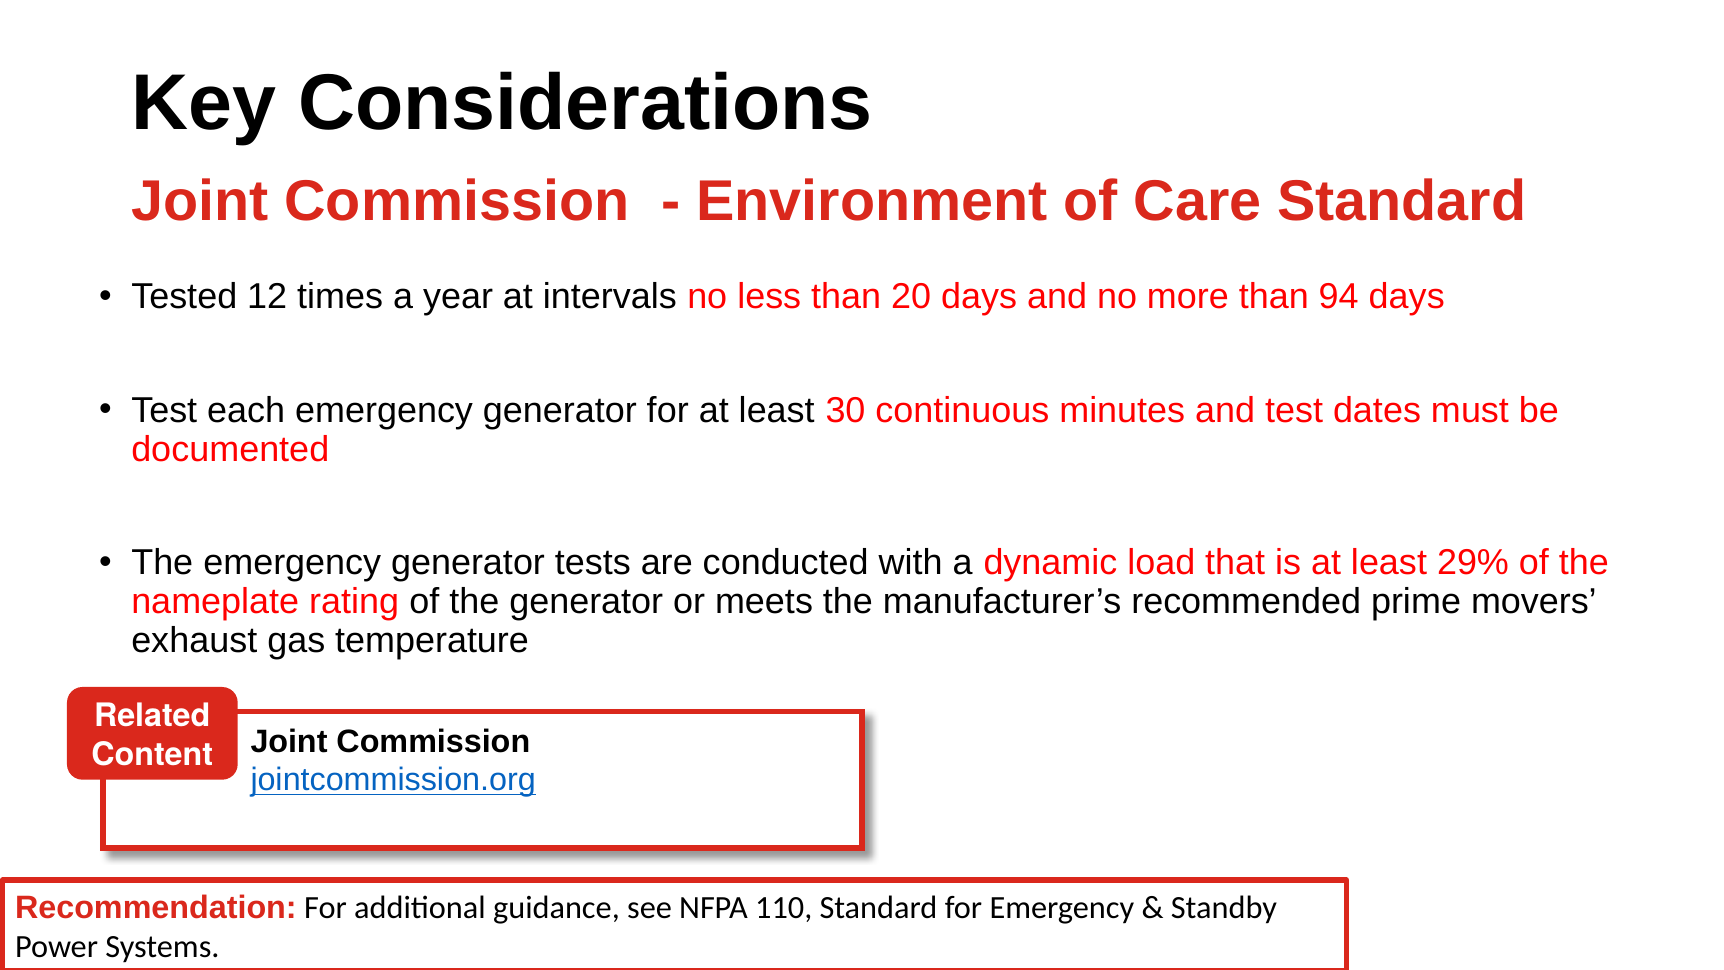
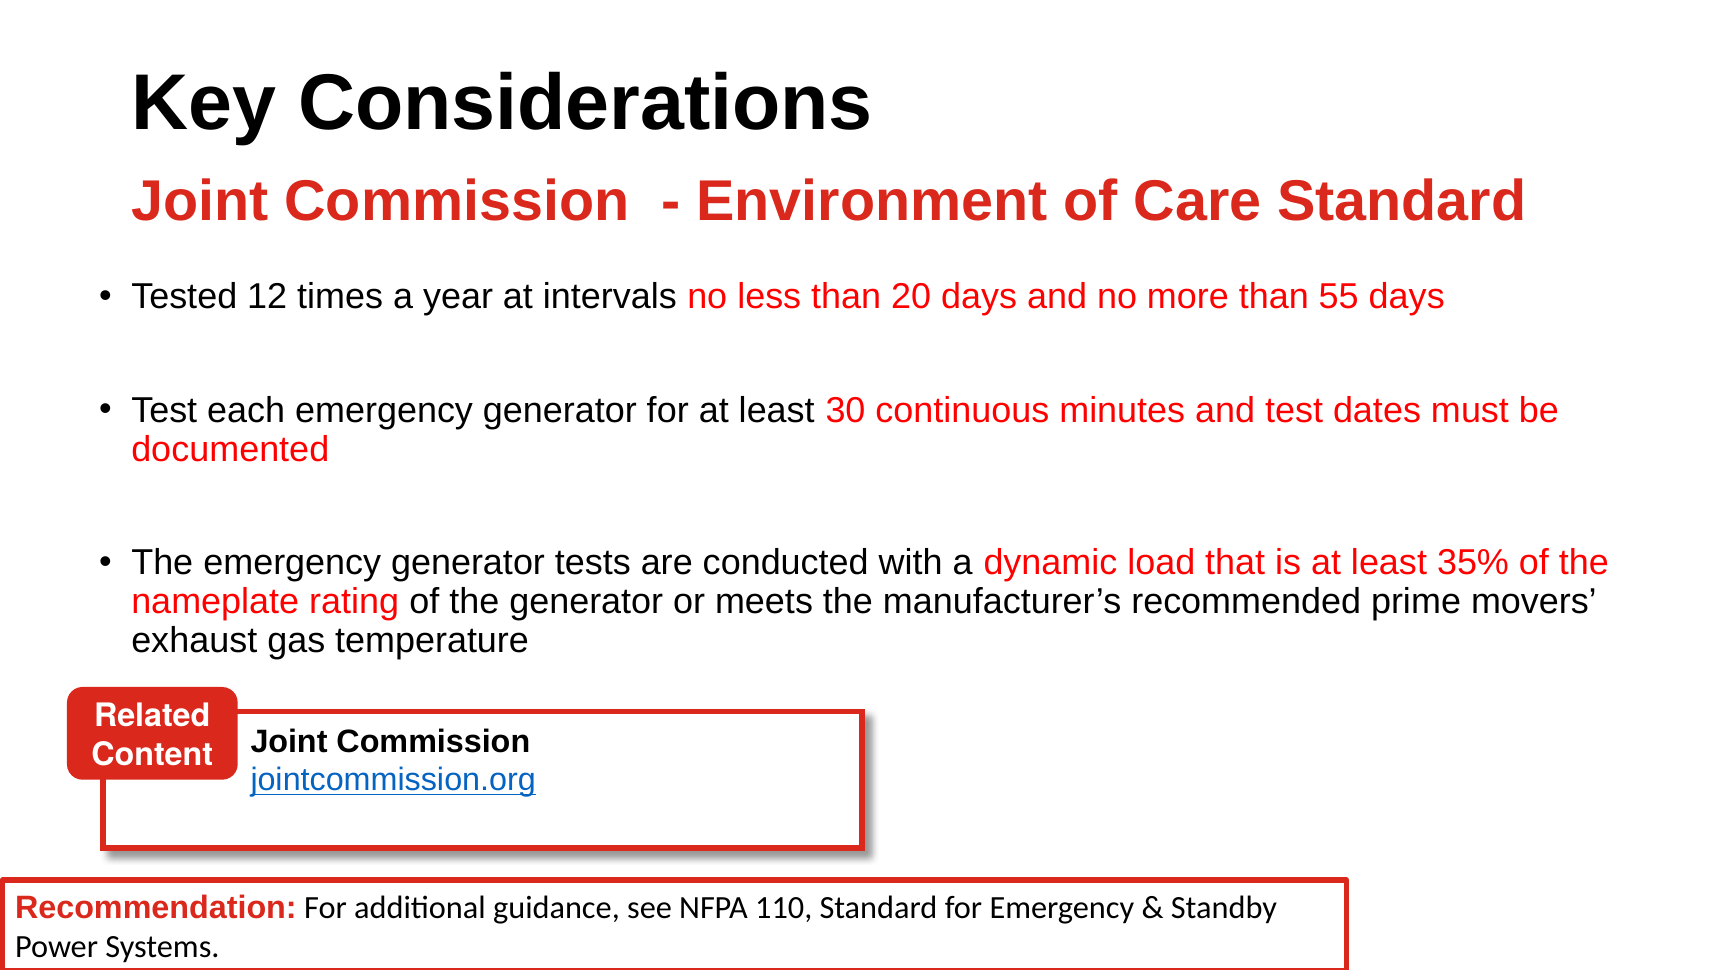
94: 94 -> 55 (1339, 297)
29%: 29% -> 35% (1473, 563)
